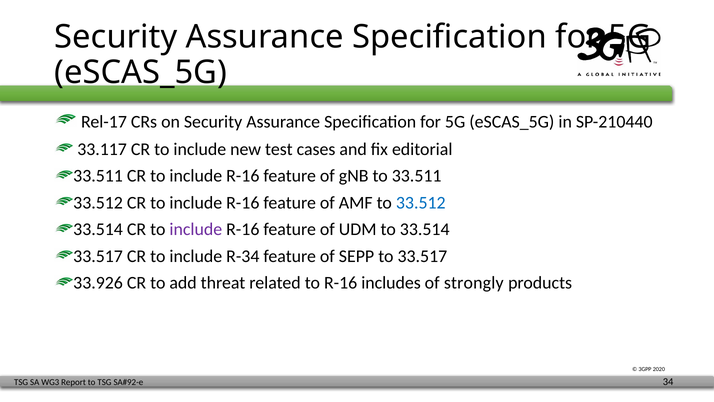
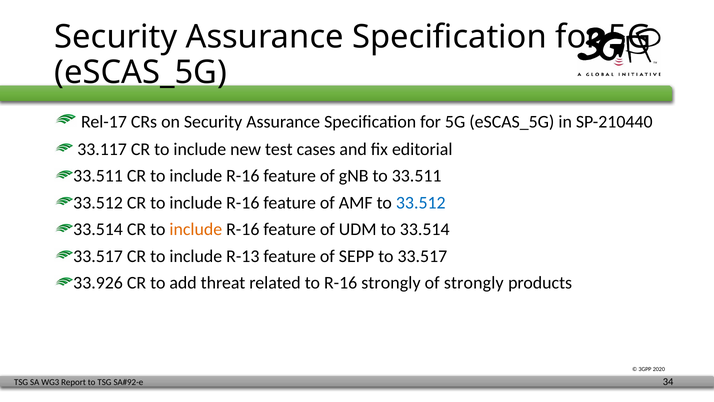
include colour: purple -> orange (196, 229)
R-34: R-34 -> R-13 (243, 256)
R-16 includes: includes -> strongly (391, 283)
